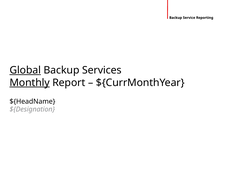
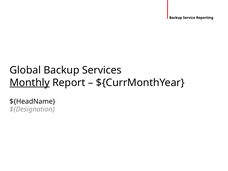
Global underline: present -> none (25, 70)
